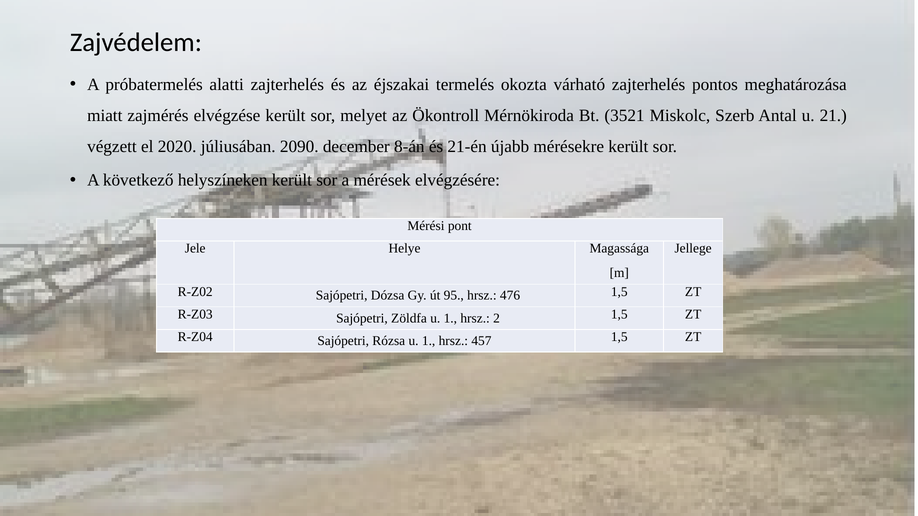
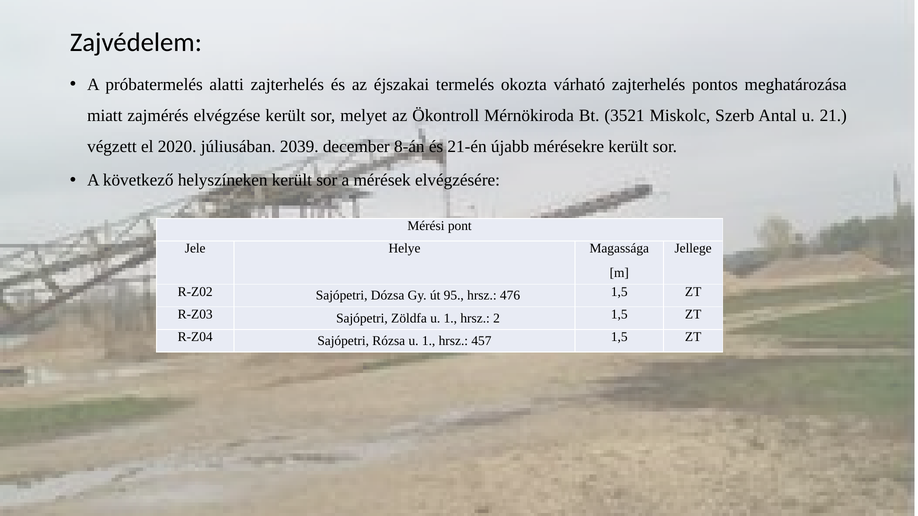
2090: 2090 -> 2039 (299, 147)
